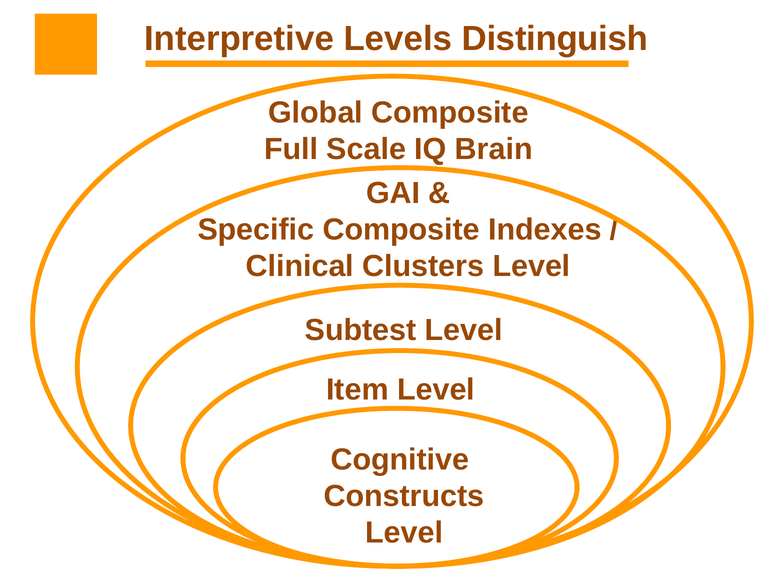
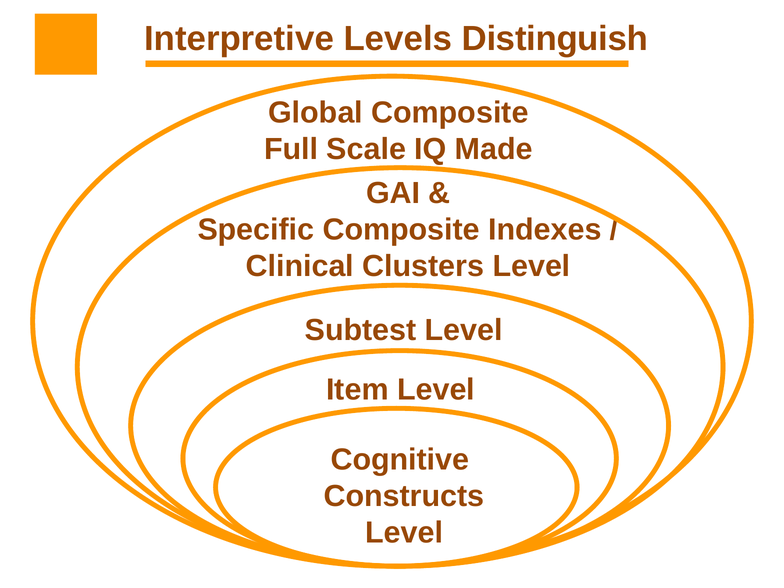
Brain: Brain -> Made (494, 149)
